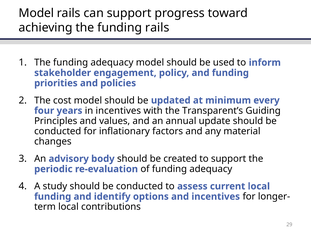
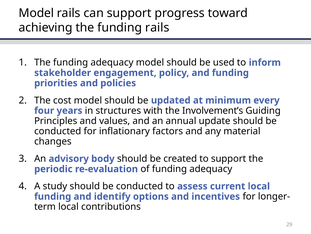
in incentives: incentives -> structures (118, 110)
Transparent’s: Transparent’s -> Involvement’s (213, 110)
